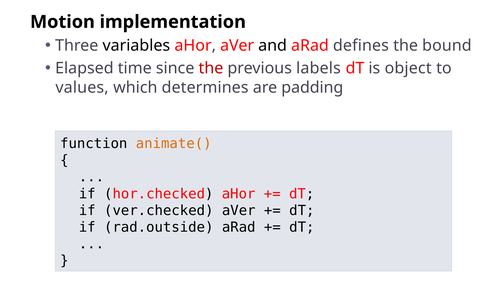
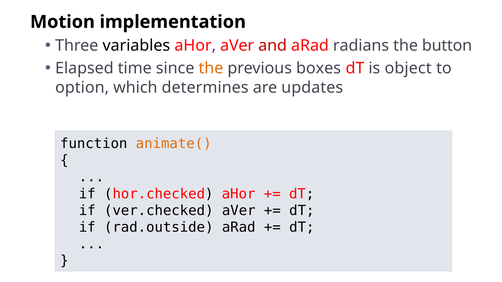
and colour: black -> red (273, 46)
defines: defines -> radians (361, 46)
bound: bound -> button (447, 46)
the colour: red -> orange (211, 68)
labels: labels -> boxes (319, 68)
values: values -> option (82, 88)
padding: padding -> updates (312, 88)
